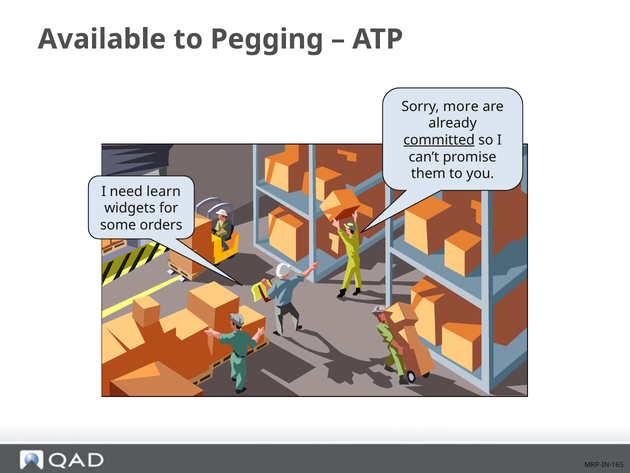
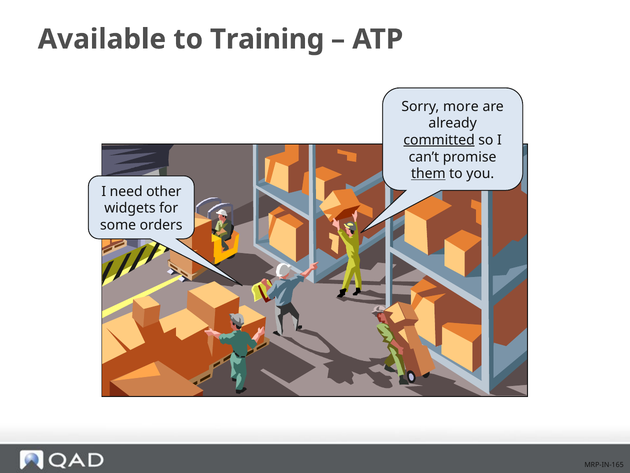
Pegging: Pegging -> Training (267, 39)
them underline: none -> present (428, 174)
learn: learn -> other (164, 191)
